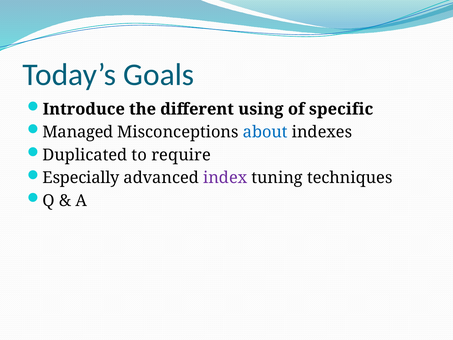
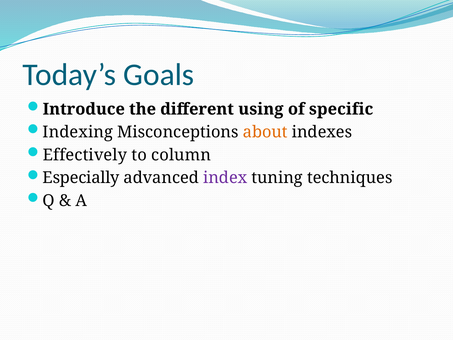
Managed: Managed -> Indexing (78, 132)
about colour: blue -> orange (265, 132)
Duplicated: Duplicated -> Effectively (85, 155)
require: require -> column (181, 155)
